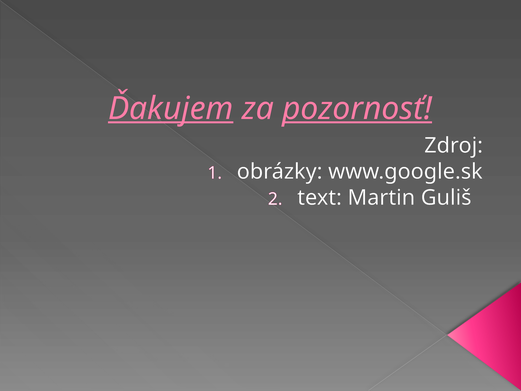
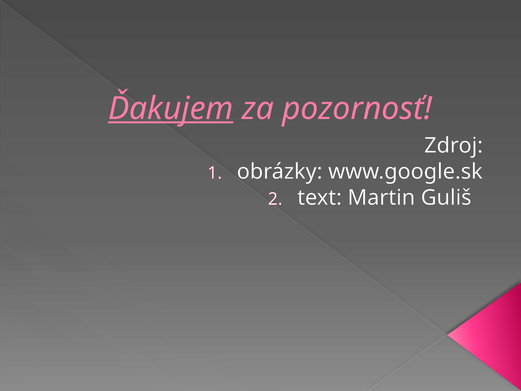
pozornosť underline: present -> none (357, 109)
